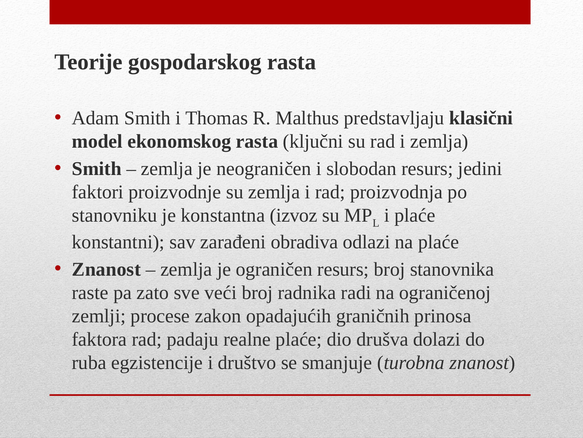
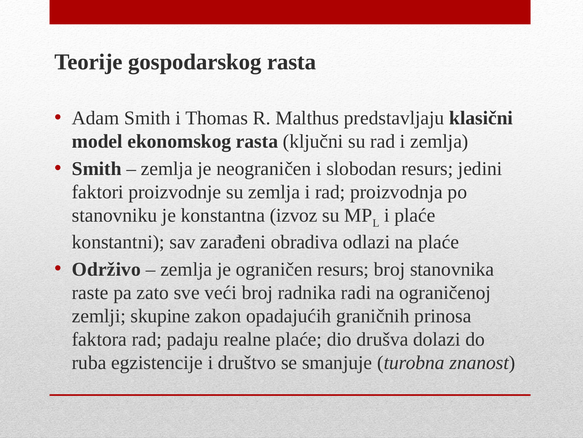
Znanost: Znanost -> Održivo (106, 269)
procese: procese -> skupine (160, 315)
